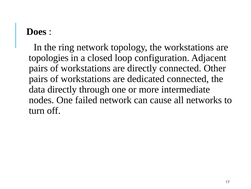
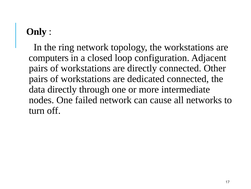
Does: Does -> Only (36, 32)
topologies: topologies -> computers (49, 58)
